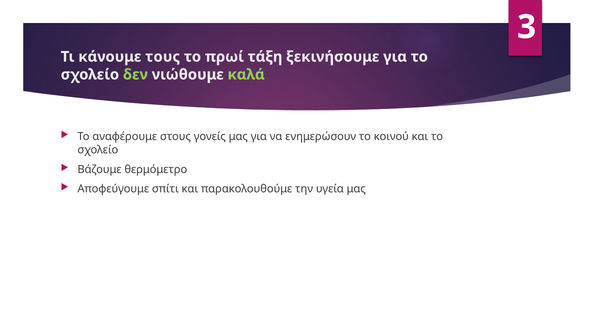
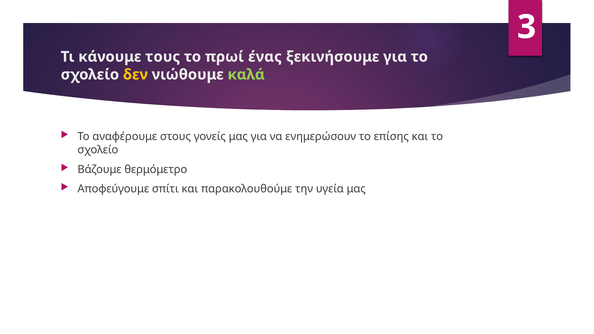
τάξη: τάξη -> ένας (265, 57)
δεν colour: light green -> yellow (135, 75)
κοινού: κοινού -> επίσης (391, 137)
